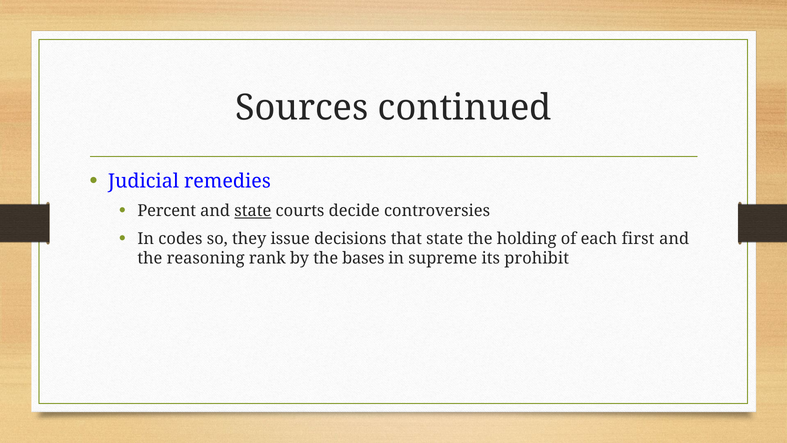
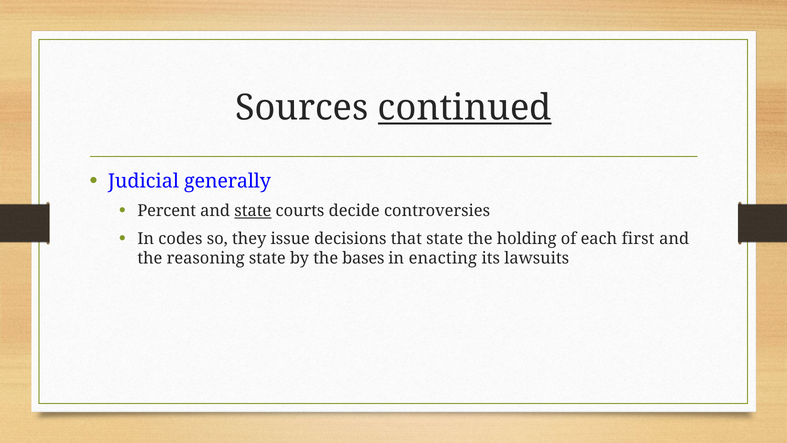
continued underline: none -> present (465, 108)
remedies: remedies -> generally (227, 181)
reasoning rank: rank -> state (267, 258)
supreme: supreme -> enacting (443, 258)
prohibit: prohibit -> lawsuits (537, 258)
